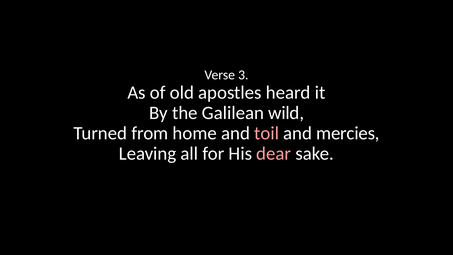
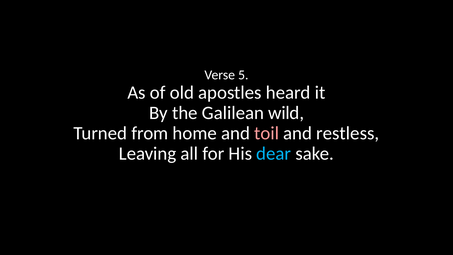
3: 3 -> 5 (243, 75)
mercies: mercies -> restless (348, 133)
dear colour: pink -> light blue (274, 153)
